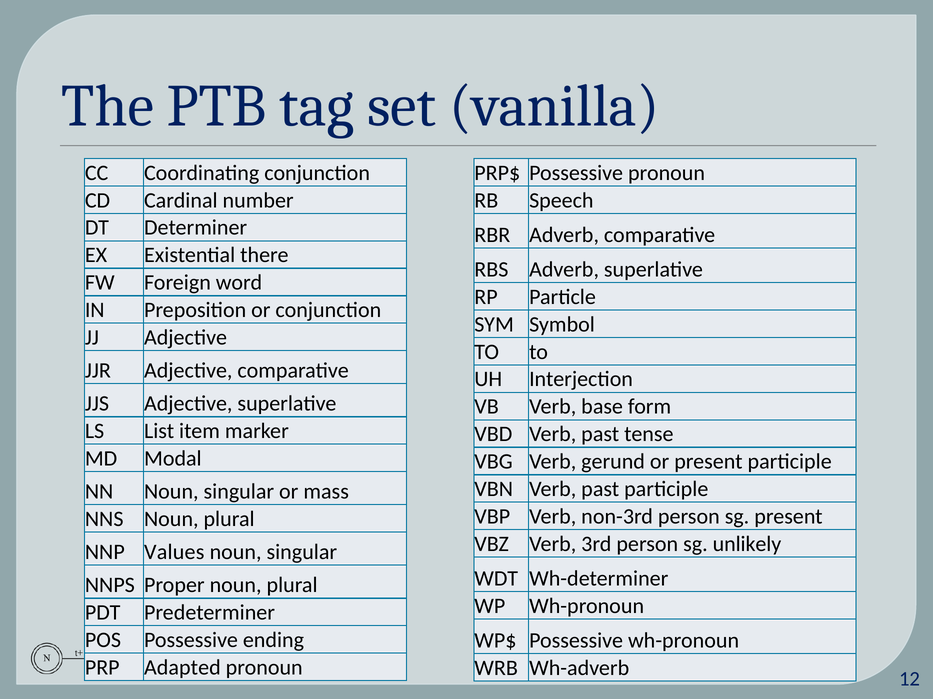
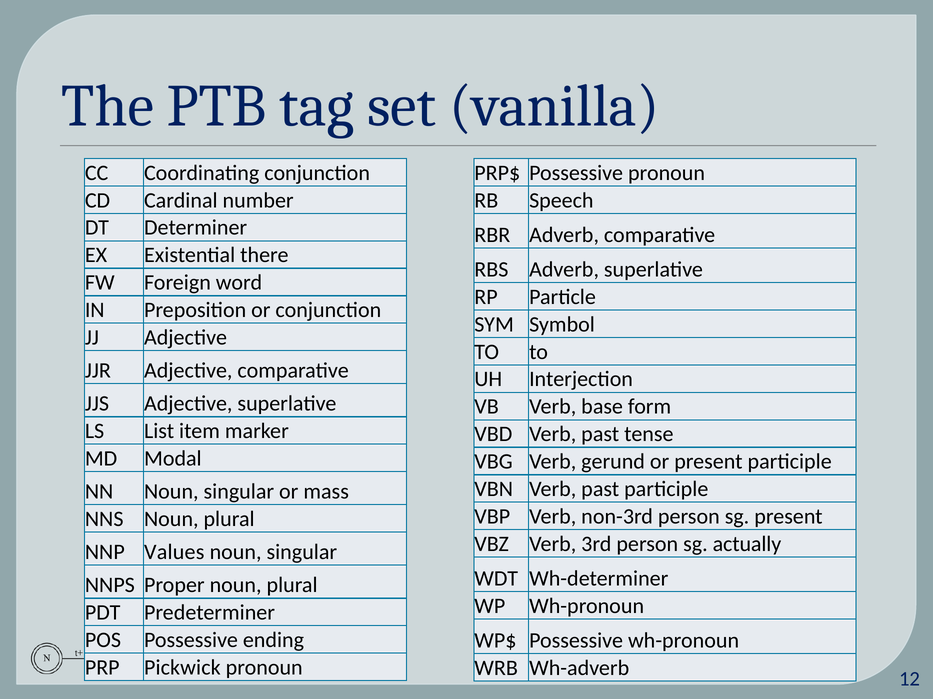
unlikely: unlikely -> actually (747, 544)
Adapted: Adapted -> Pickwick (182, 668)
